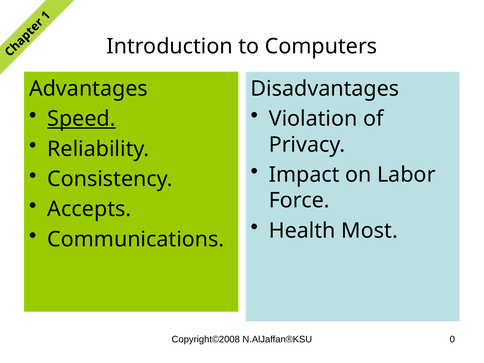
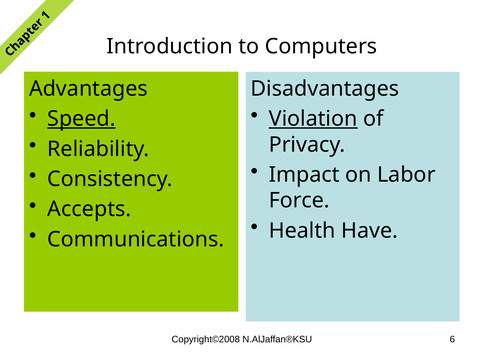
Violation underline: none -> present (313, 119)
Most: Most -> Have (370, 231)
0: 0 -> 6 (452, 339)
